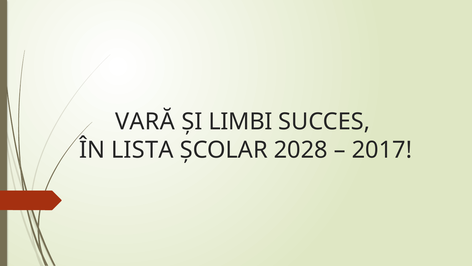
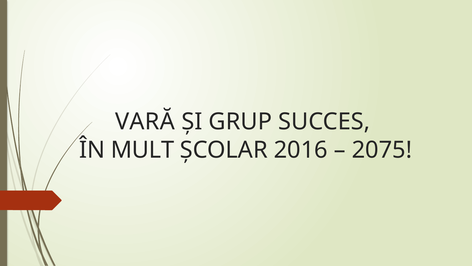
LIMBI: LIMBI -> GRUP (240, 122)
LISTA: LISTA -> MULT (142, 150)
2028: 2028 -> 2016 (301, 150)
2017: 2017 -> 2075 (382, 150)
